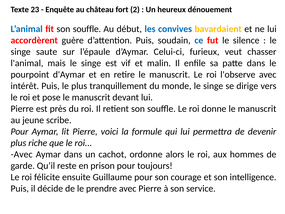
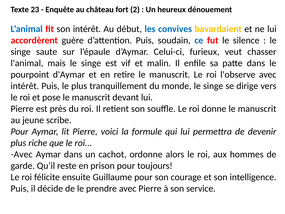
fit son souffle: souffle -> intérêt (87, 29)
